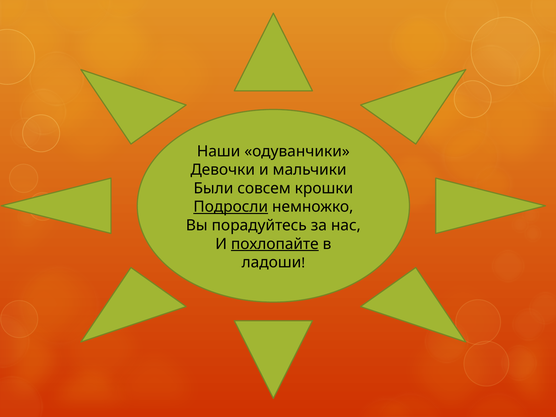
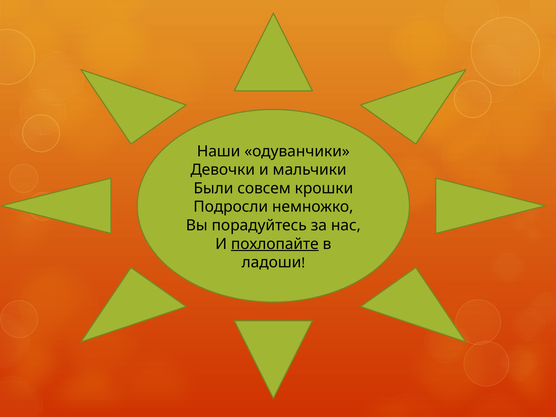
Подросли underline: present -> none (231, 207)
